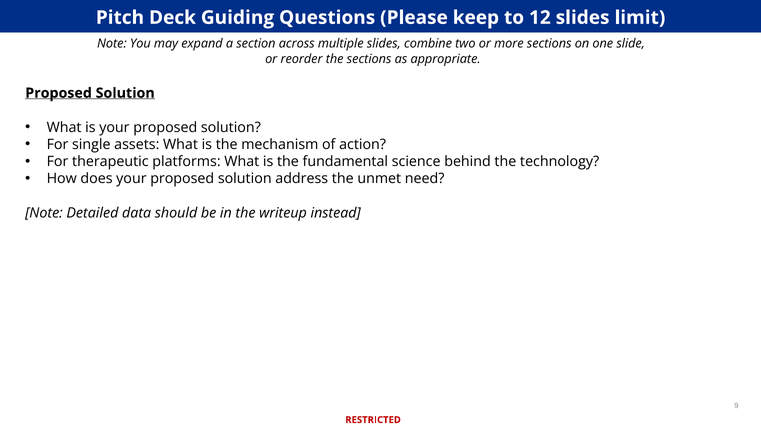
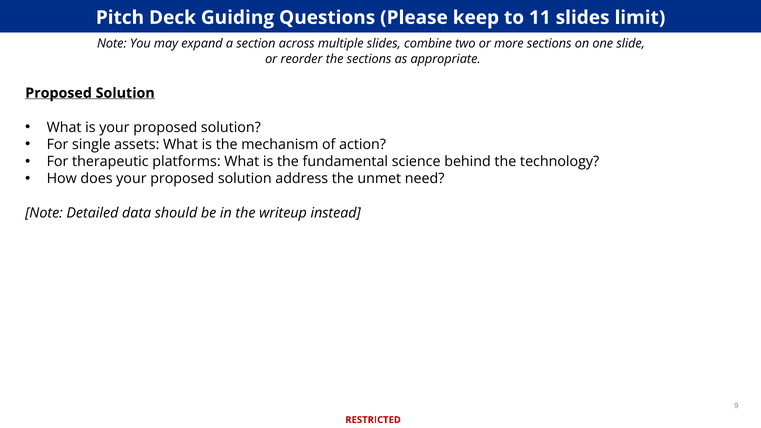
12: 12 -> 11 (540, 18)
